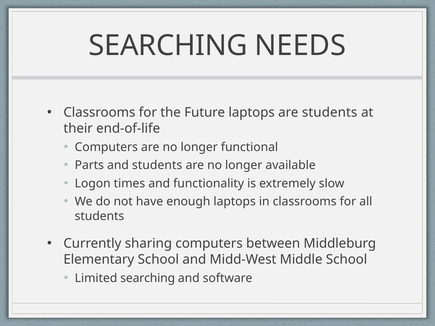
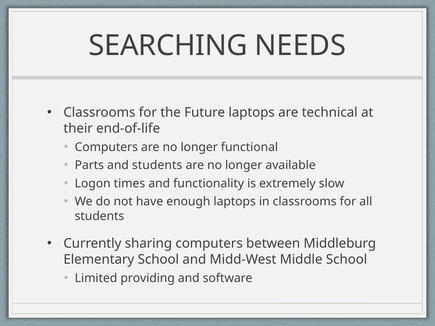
are students: students -> technical (330, 113)
Limited searching: searching -> providing (148, 278)
